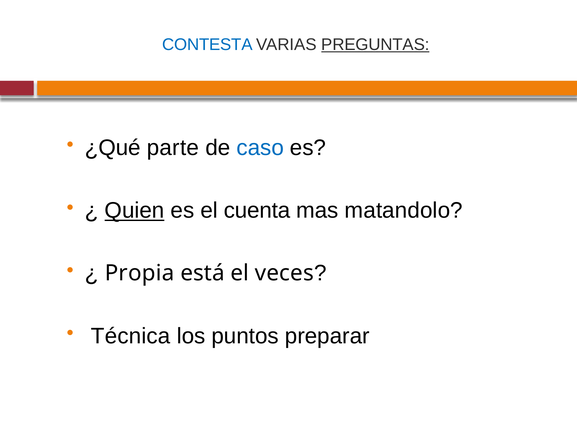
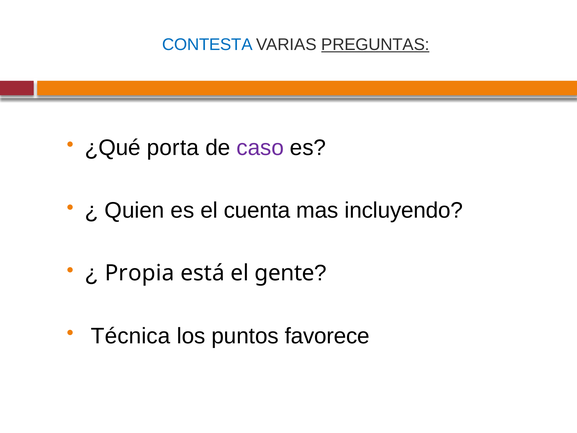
parte: parte -> porta (173, 148)
caso colour: blue -> purple (260, 148)
Quien underline: present -> none (134, 210)
matandolo: matandolo -> incluyendo (404, 210)
veces: veces -> gente (285, 273)
preparar: preparar -> favorece (327, 336)
